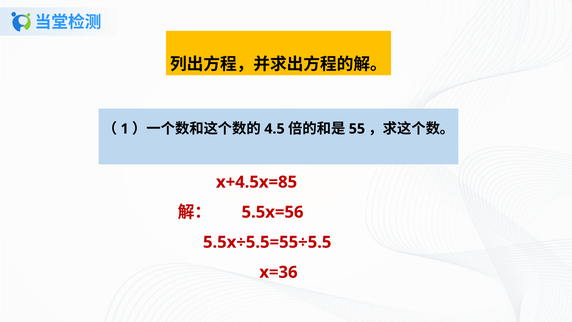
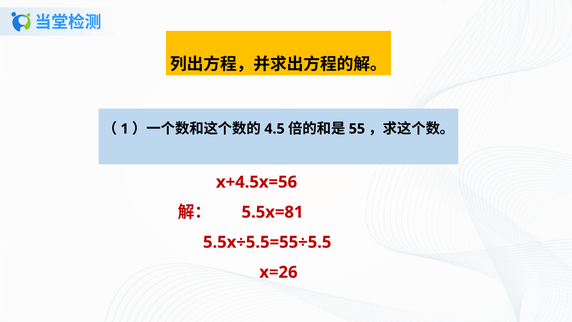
x+4.5x=85: x+4.5x=85 -> x+4.5x=56 (257, 182)
5.5x=56: 5.5x=56 -> 5.5x=81 (272, 212)
x=36: x=36 -> x=26 (278, 272)
